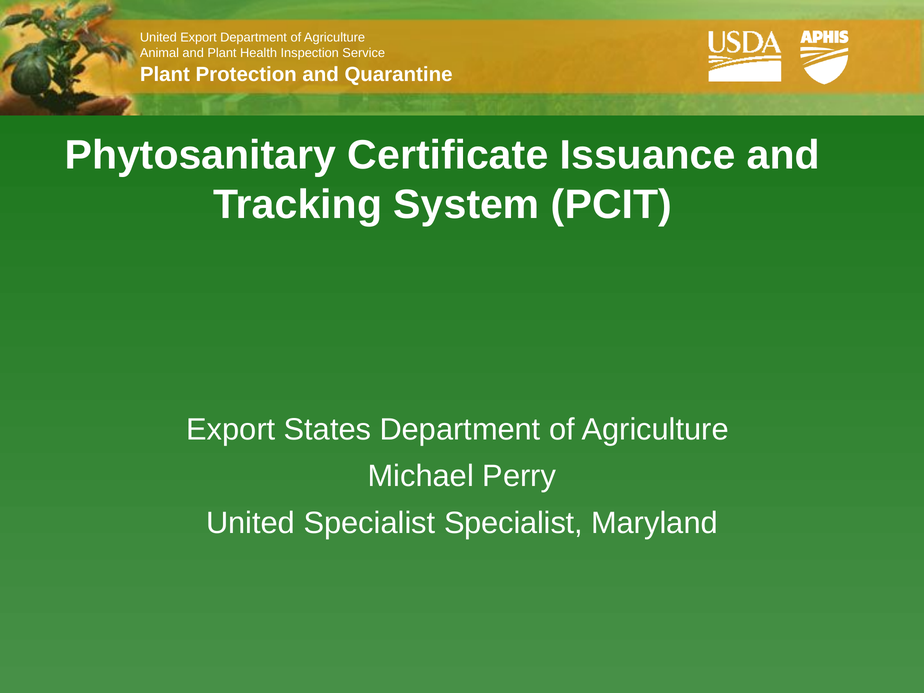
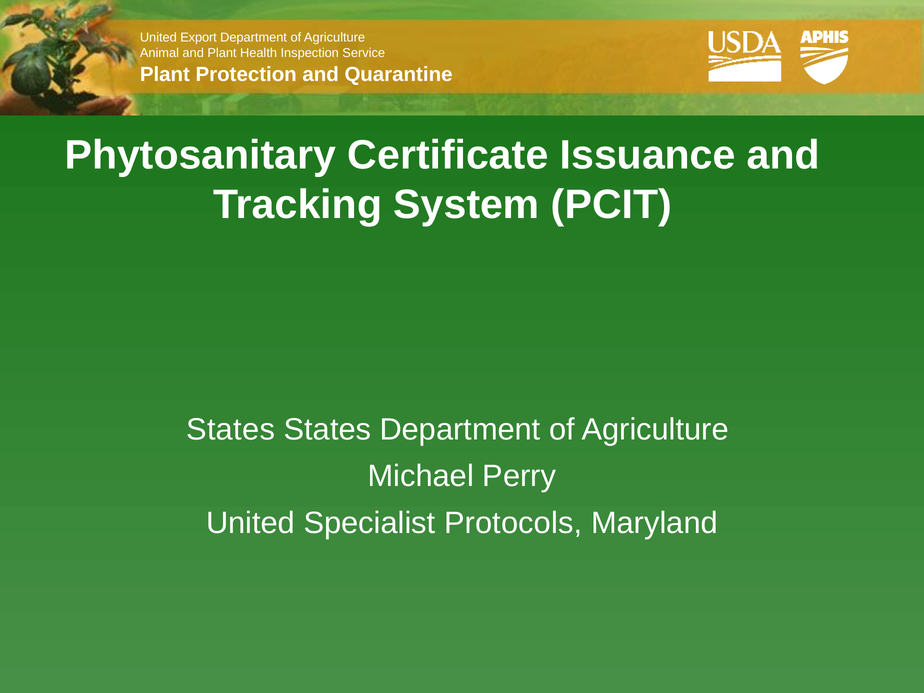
Export: Export -> States (231, 429)
Specialist Specialist: Specialist -> Protocols (513, 523)
